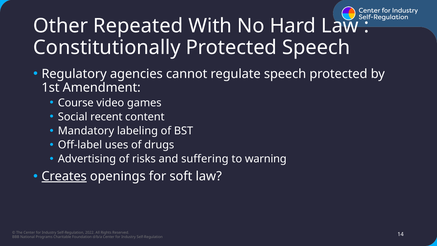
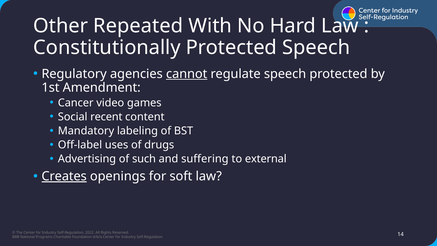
cannot underline: none -> present (187, 74)
Course: Course -> Cancer (76, 103)
risks: risks -> such (144, 159)
warning: warning -> external (266, 159)
